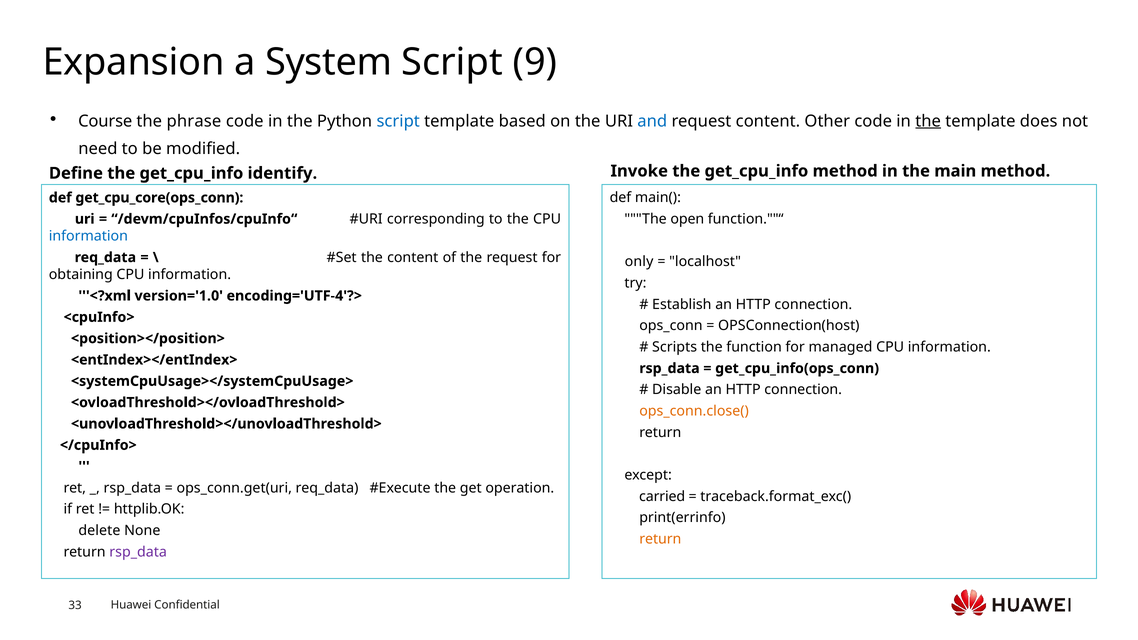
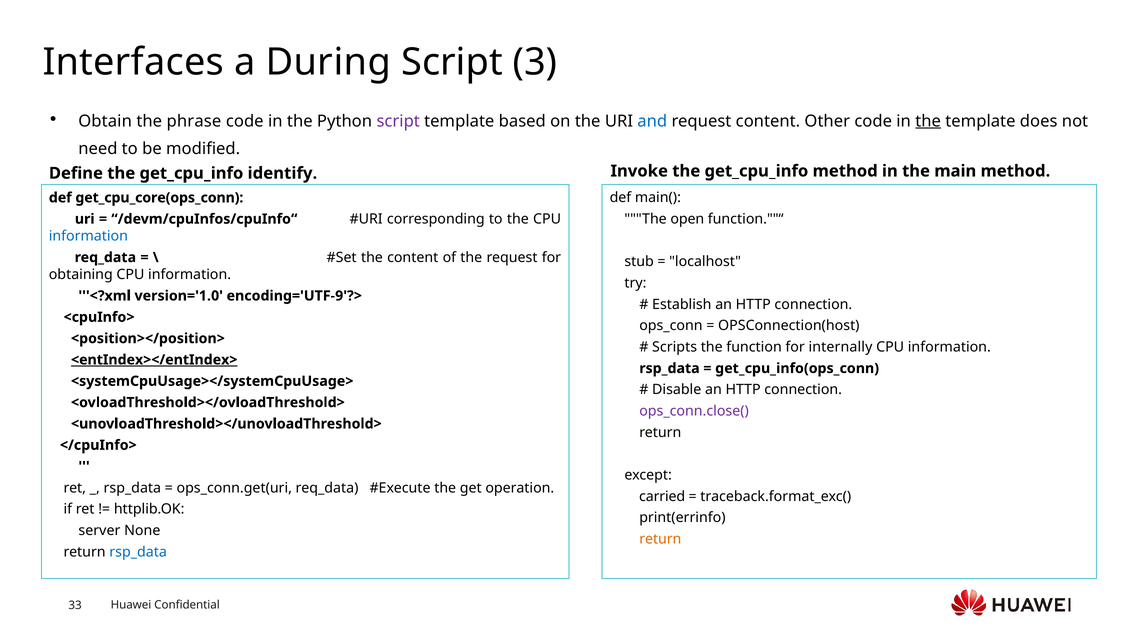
Expansion: Expansion -> Interfaces (133, 62)
System: System -> During (328, 62)
9: 9 -> 3 (535, 62)
Course: Course -> Obtain (105, 121)
script colour: blue -> purple (398, 121)
only: only -> stub (639, 262)
encoding='UTF-4'?>: encoding='UTF-4'?> -> encoding='UTF-9'?> (294, 296)
managed: managed -> internally (840, 347)
<entIndex></entIndex> underline: none -> present (154, 360)
ops_conn.close( colour: orange -> purple (694, 411)
delete: delete -> server (99, 531)
rsp_data colour: purple -> blue (138, 552)
